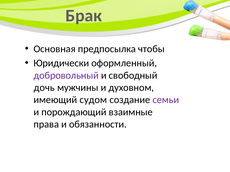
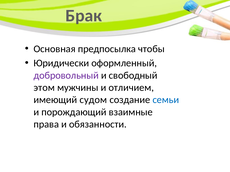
дочь: дочь -> этом (44, 88)
духовном: духовном -> отличием (131, 88)
семьи colour: purple -> blue (166, 100)
